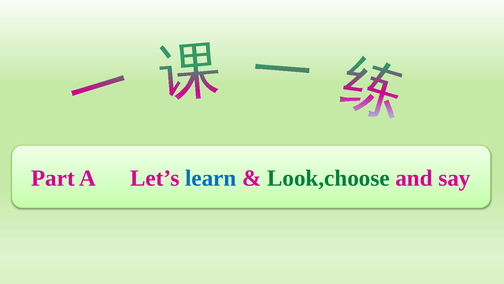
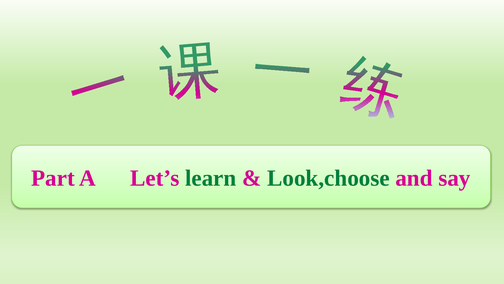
learn colour: blue -> green (211, 178)
